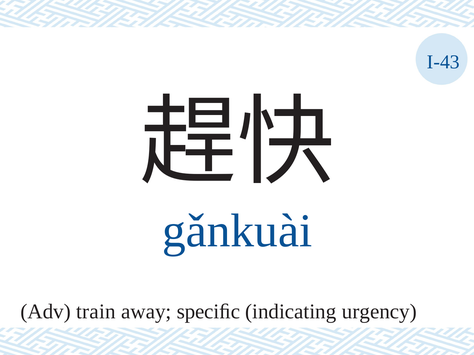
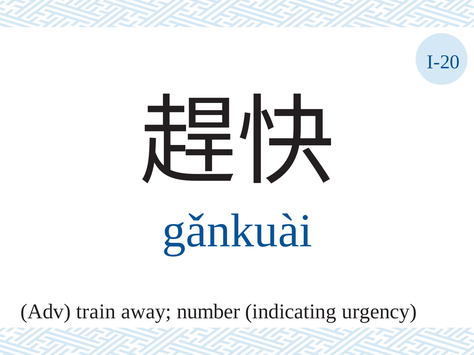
I-43: I-43 -> I-20 (443, 62)
speciﬁc: speciﬁc -> number (208, 312)
